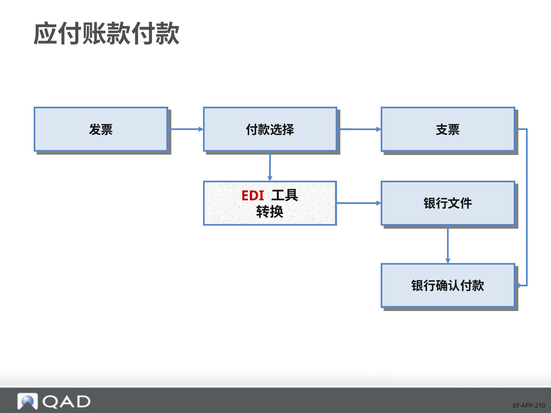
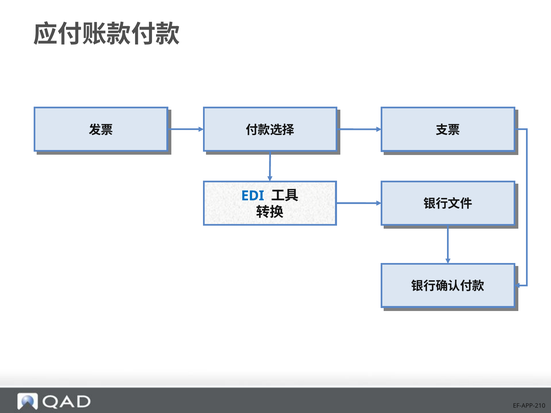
EDI colour: red -> blue (253, 196)
